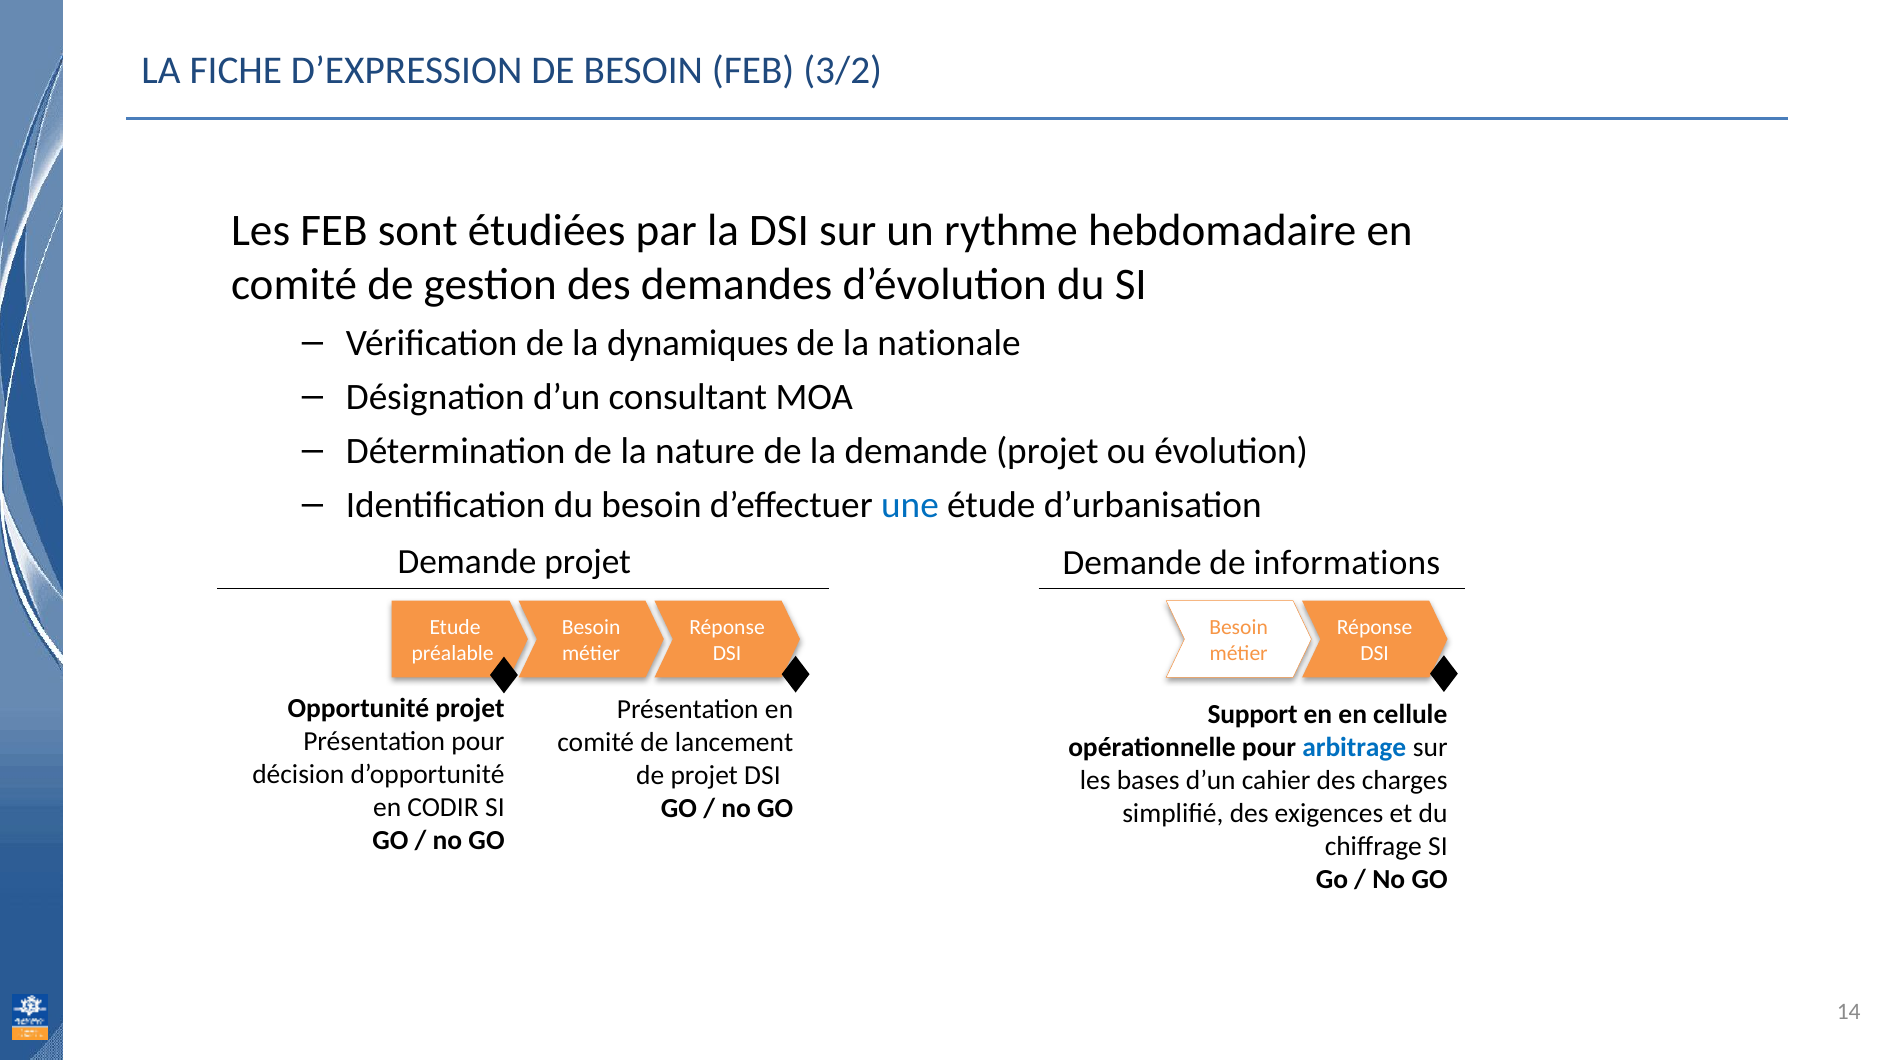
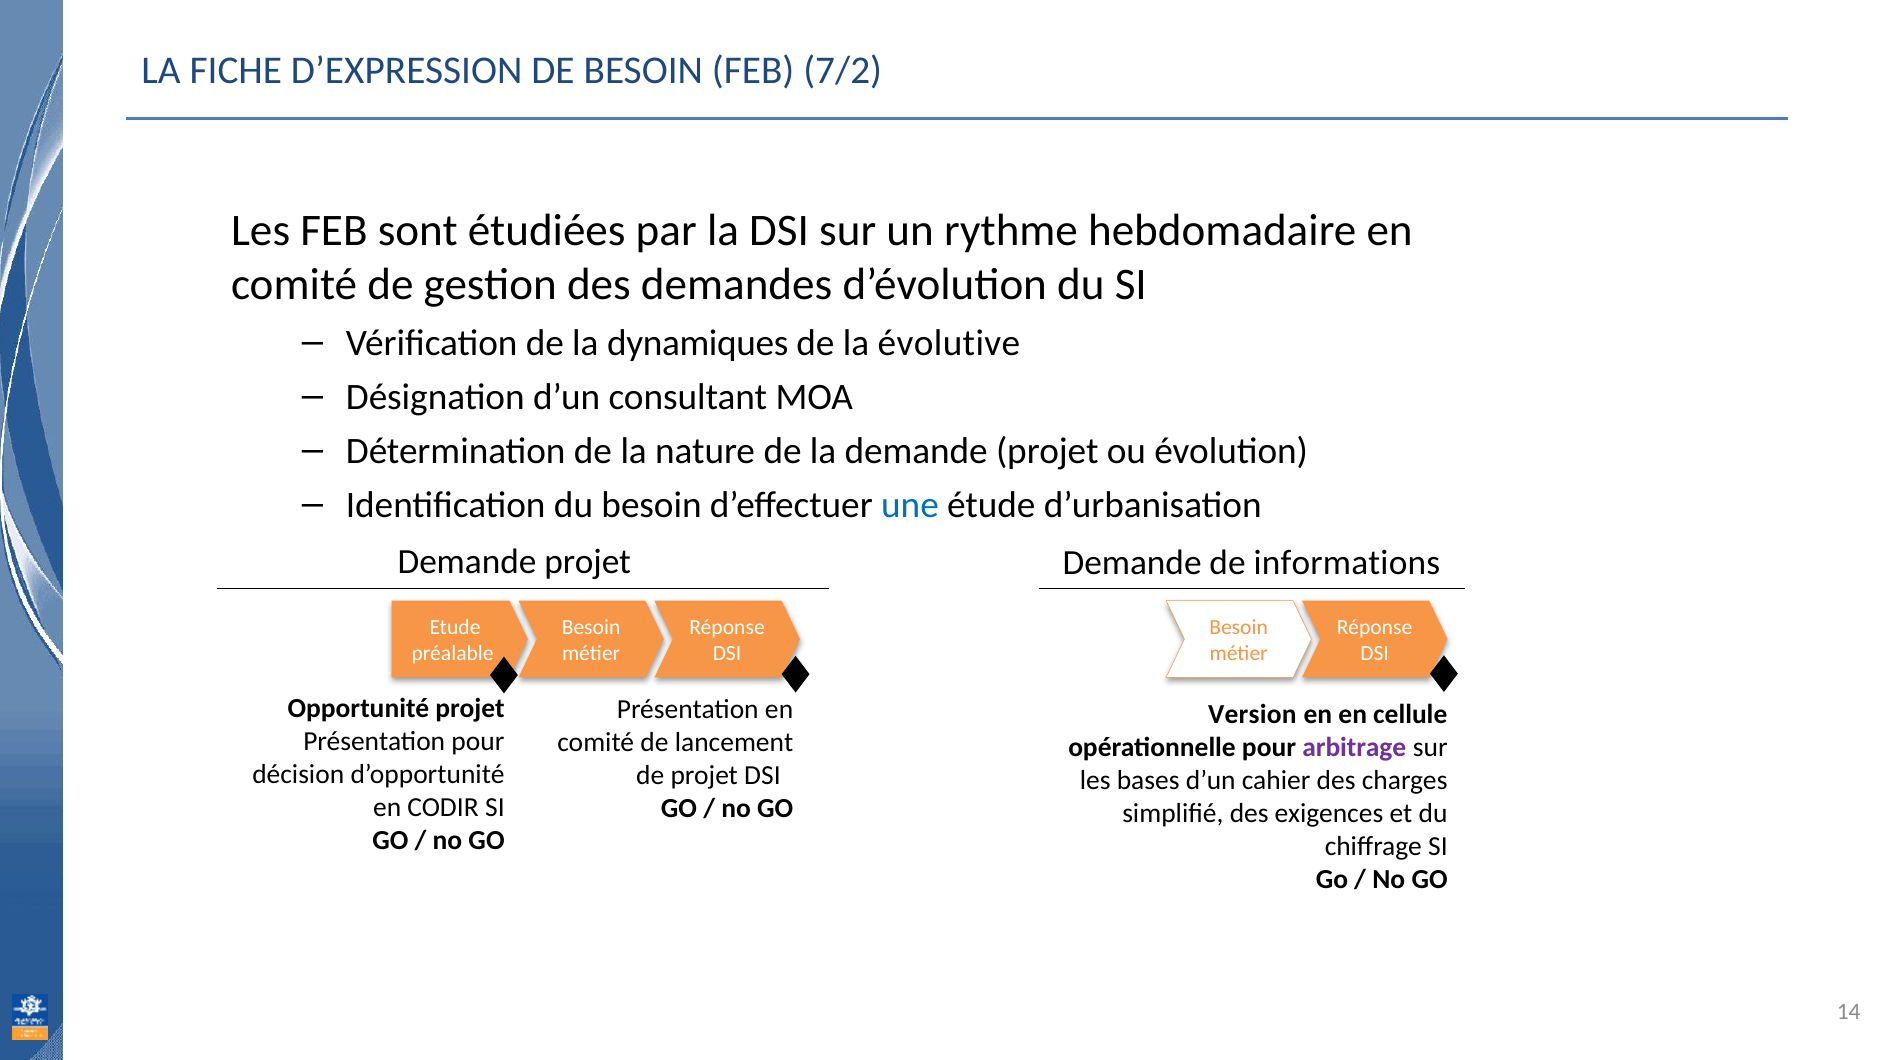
3/2: 3/2 -> 7/2 (843, 71)
nationale: nationale -> évolutive (949, 343)
Support: Support -> Version (1252, 714)
arbitrage colour: blue -> purple (1354, 747)
